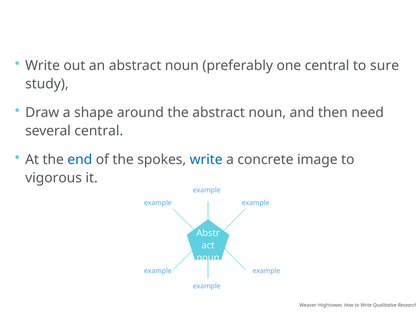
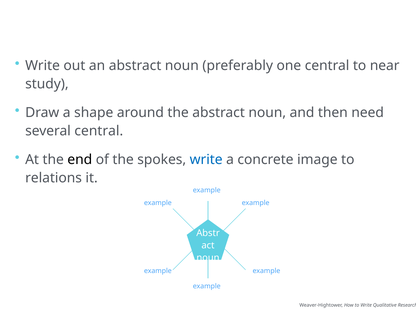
sure: sure -> near (385, 66)
end colour: blue -> black (80, 160)
vigorous: vigorous -> relations (54, 178)
